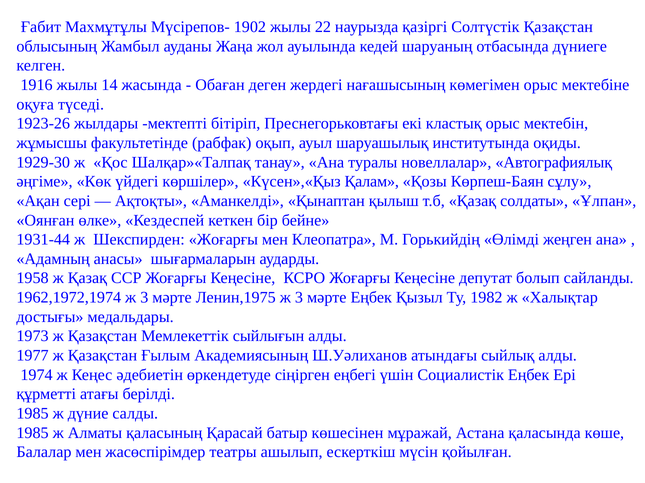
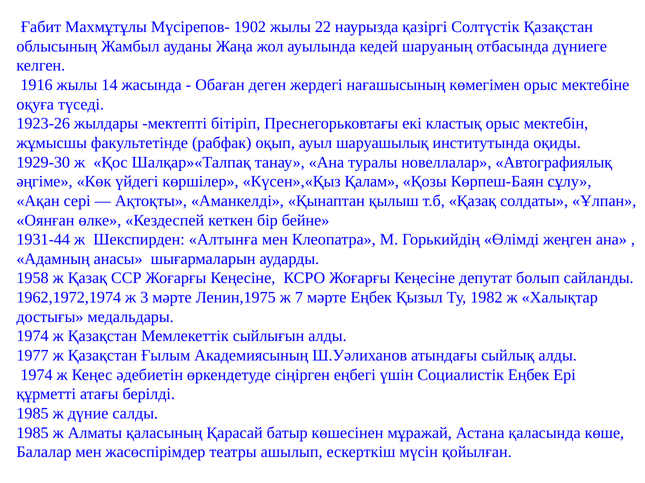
Шекспирден Жоғарғы: Жоғарғы -> Алтынға (223, 240)
Ленин,1975 ж 3: 3 -> 7 (299, 298)
1973: 1973 -> 1974 (33, 337)
